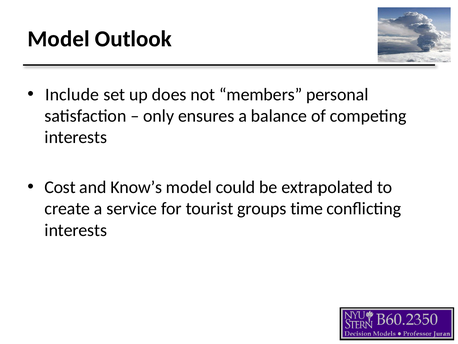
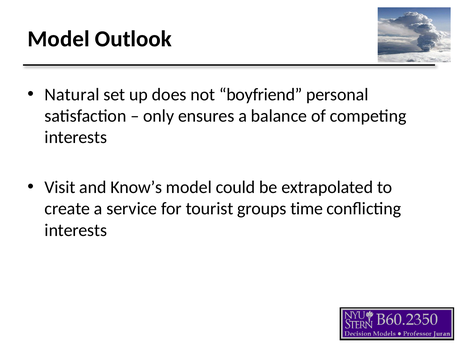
Include: Include -> Natural (72, 94)
members: members -> boyfriend (261, 94)
Cost: Cost -> Visit (60, 187)
